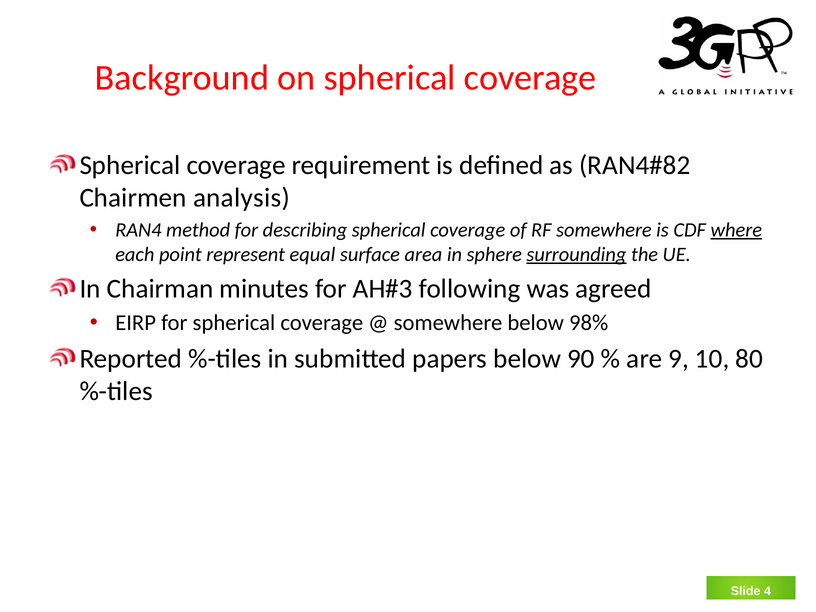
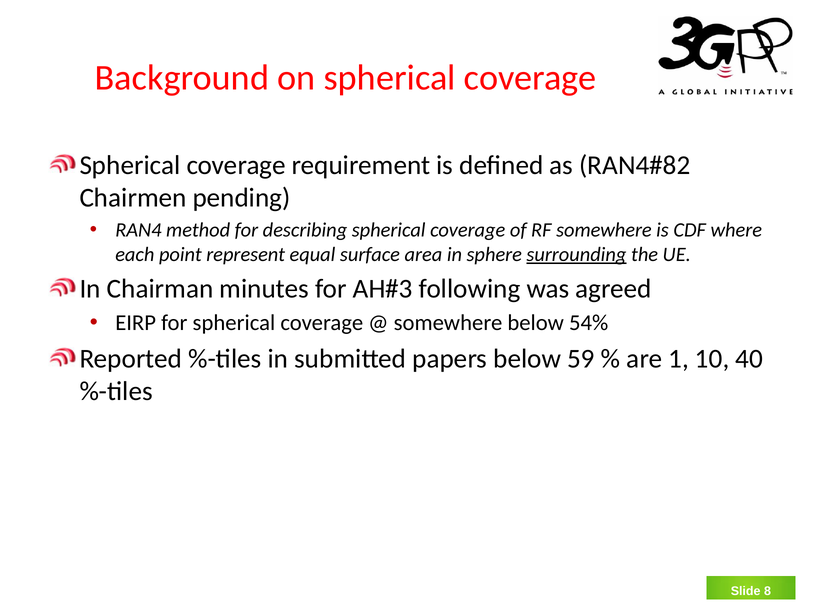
analysis: analysis -> pending (242, 198)
where underline: present -> none (736, 230)
98%: 98% -> 54% (589, 323)
90: 90 -> 59 (581, 359)
9: 9 -> 1 (679, 359)
80: 80 -> 40 (749, 359)
4: 4 -> 8 (768, 591)
